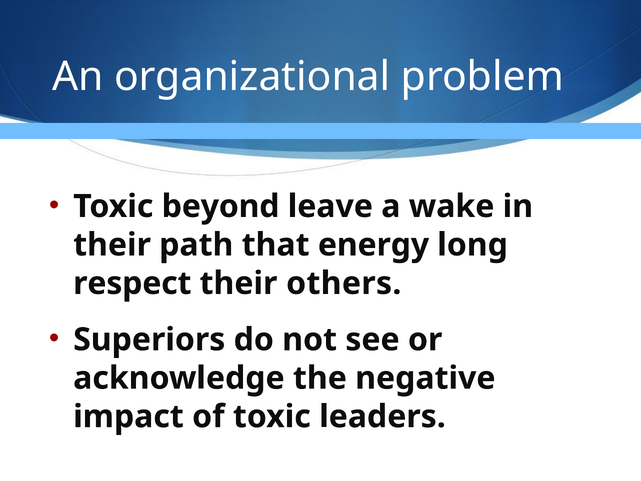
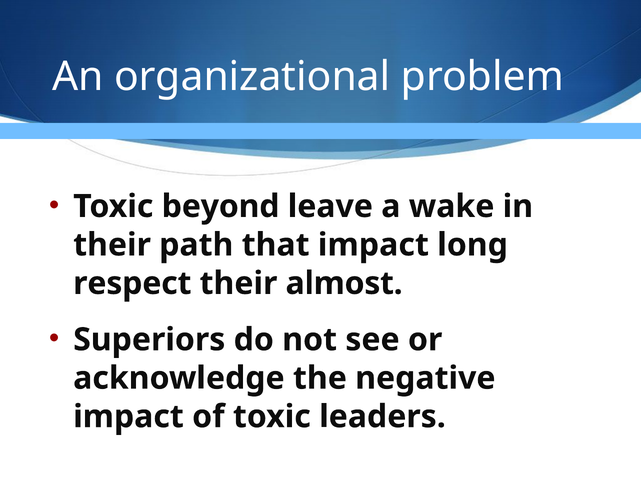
that energy: energy -> impact (373, 245)
others: others -> almost (344, 283)
